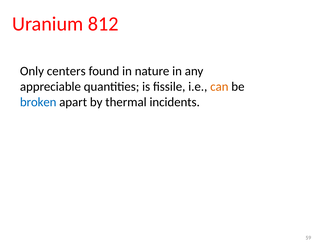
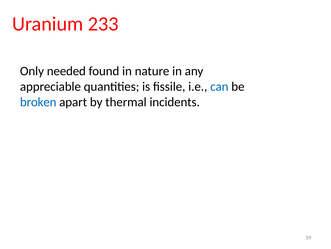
812: 812 -> 233 (103, 24)
centers: centers -> needed (66, 71)
can colour: orange -> blue (219, 86)
